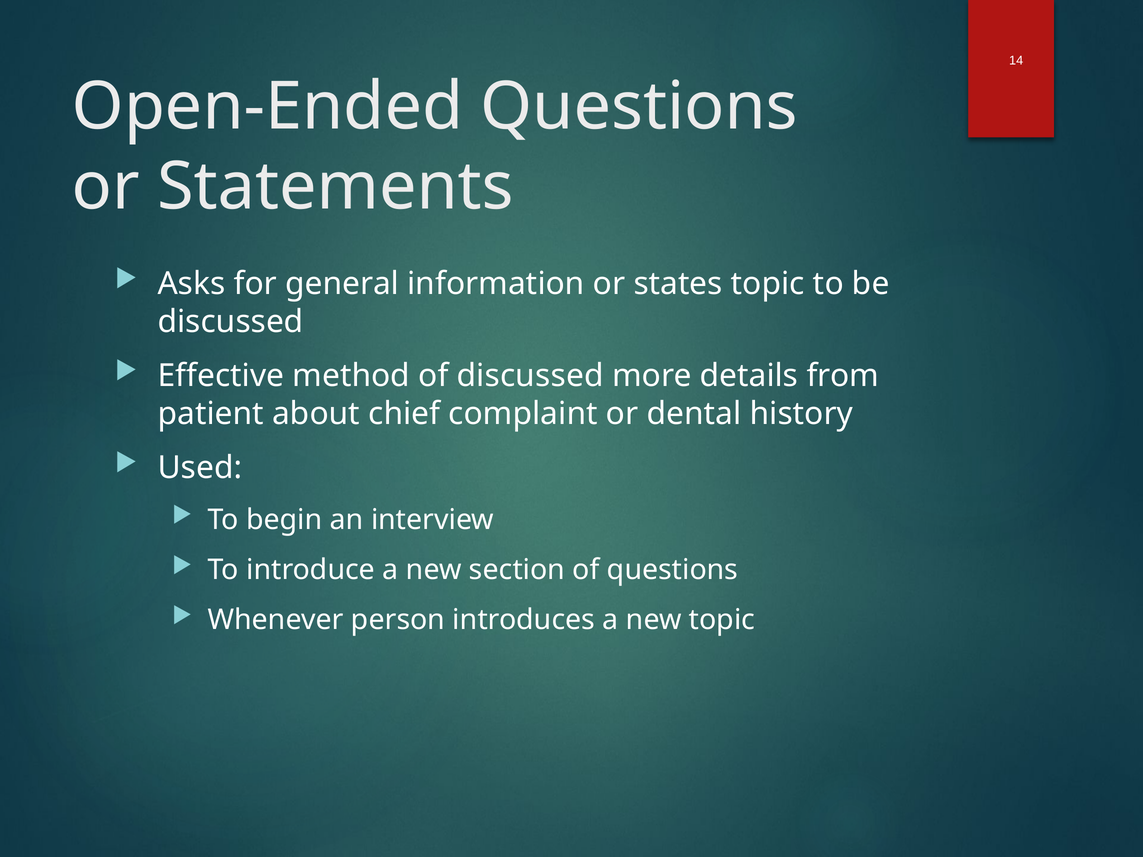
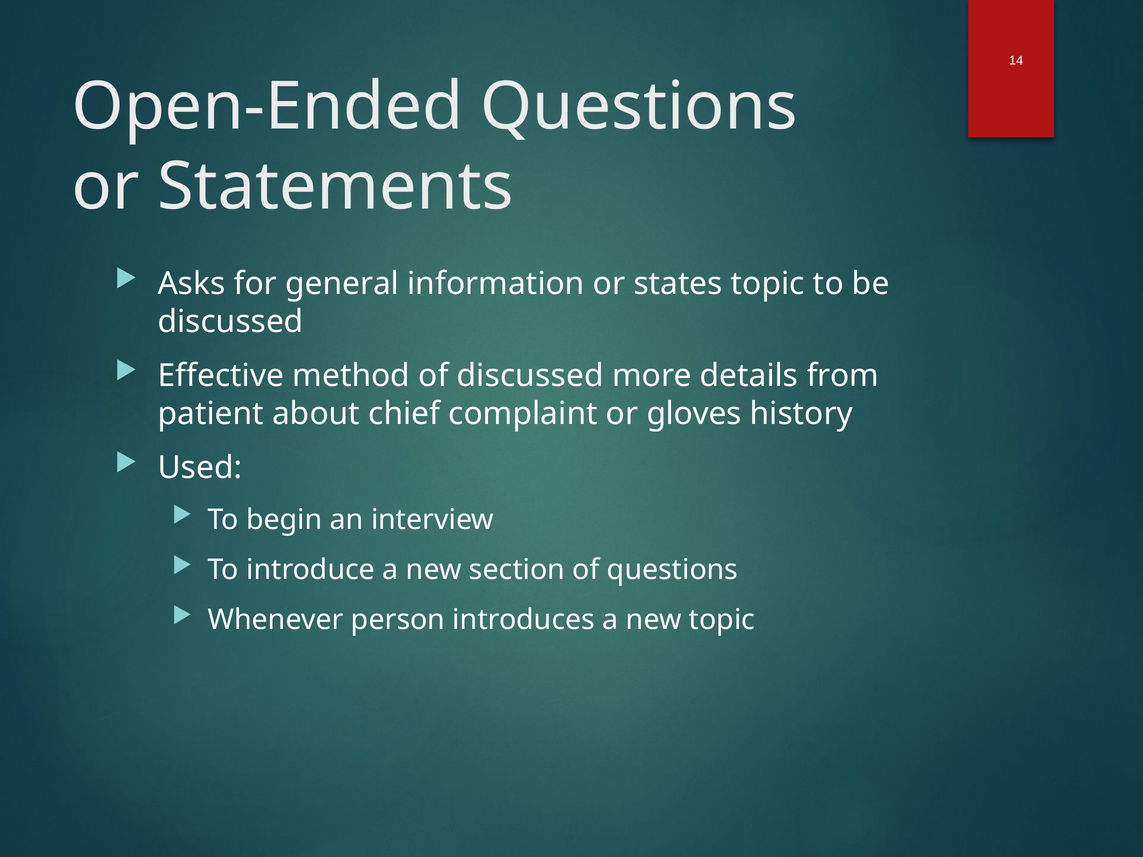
dental: dental -> gloves (694, 414)
